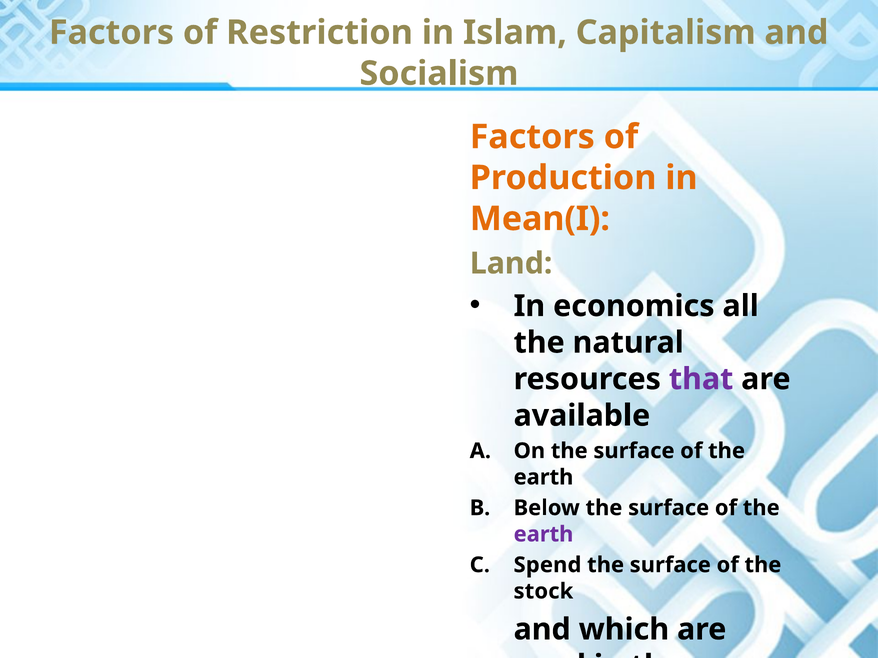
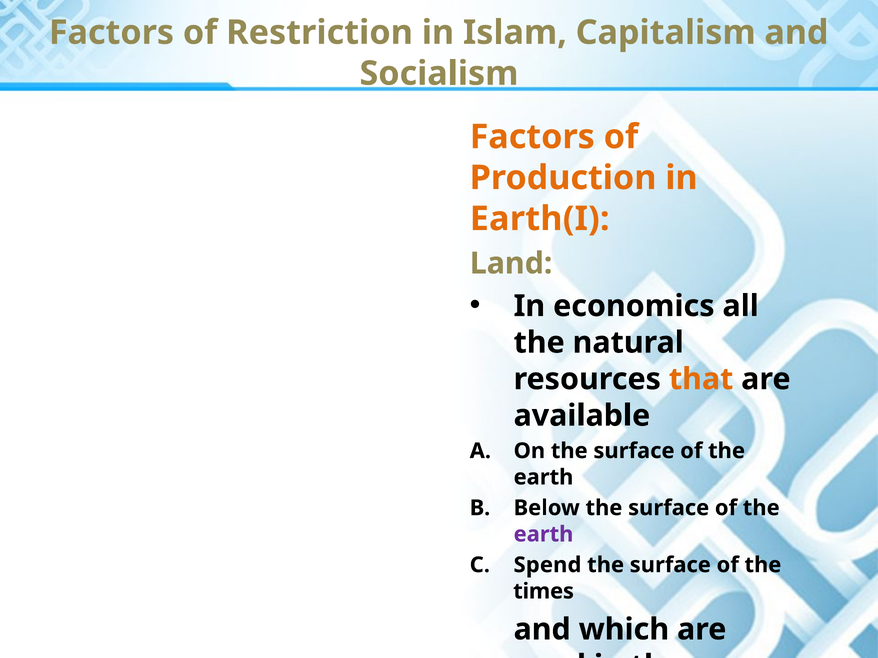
Mean(I: Mean(I -> Earth(I (540, 219)
that colour: purple -> orange (701, 379)
stock: stock -> times (544, 592)
